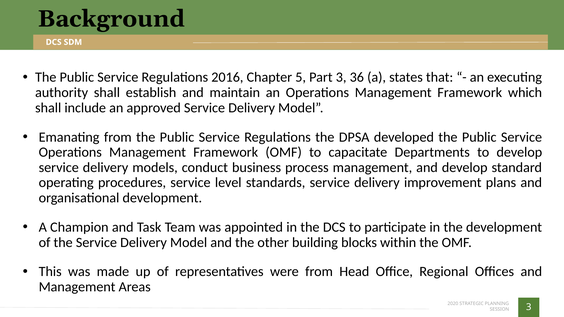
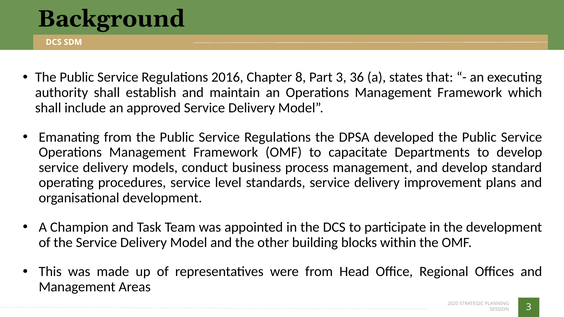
5: 5 -> 8 (301, 77)
